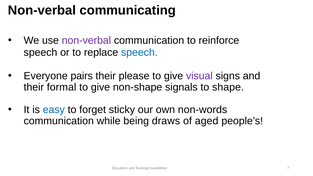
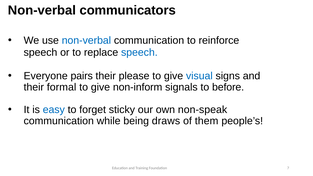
communicating: communicating -> communicators (128, 10)
non-verbal colour: purple -> blue (86, 40)
visual colour: purple -> blue (199, 76)
non-shape: non-shape -> non-inform (138, 87)
shape: shape -> before (228, 87)
non-words: non-words -> non-speak (203, 110)
aged: aged -> them (207, 121)
